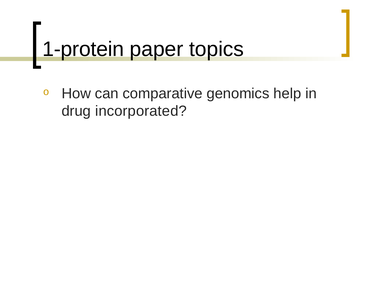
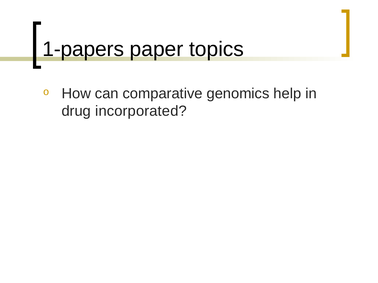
1-protein: 1-protein -> 1-papers (83, 49)
